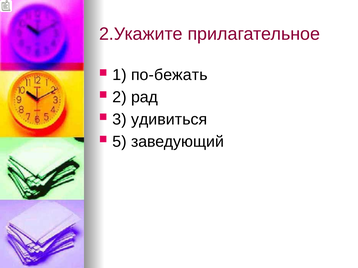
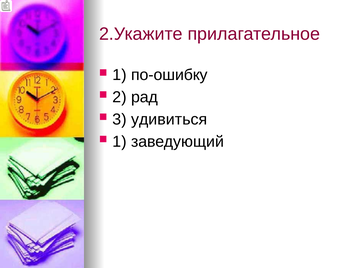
по-бежать: по-бежать -> по-ошибку (169, 75)
5: 5 -> 1 (120, 142)
